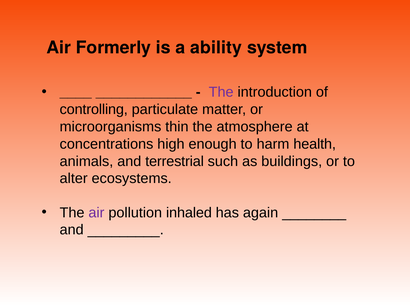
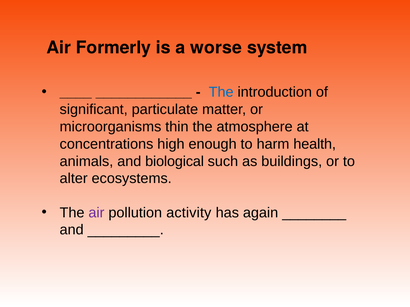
ability: ability -> worse (216, 48)
The colour: purple -> blue (221, 92)
controlling: controlling -> significant (94, 110)
terrestrial: terrestrial -> biological (175, 162)
inhaled: inhaled -> activity (189, 213)
